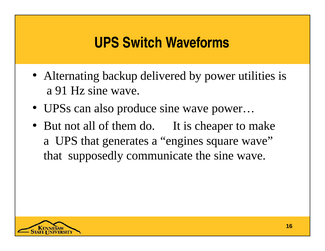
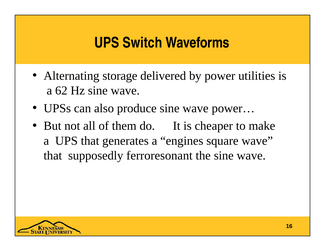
backup: backup -> storage (120, 76)
91: 91 -> 62 (61, 91)
communicate: communicate -> ferroresonant (159, 156)
